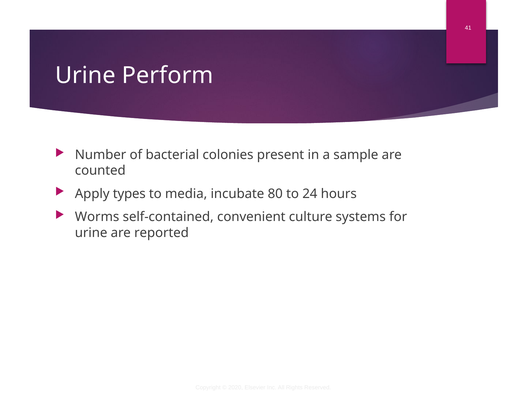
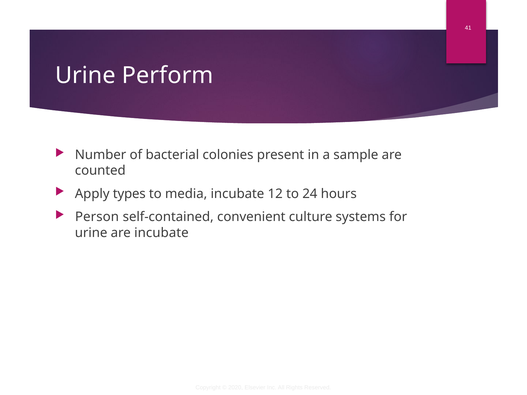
80: 80 -> 12 (275, 194)
Worms: Worms -> Person (97, 217)
are reported: reported -> incubate (161, 233)
